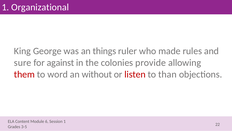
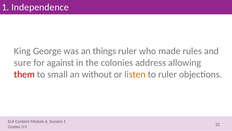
Organizational: Organizational -> Independence (40, 7)
provide: provide -> address (151, 62)
word: word -> small (58, 74)
listen colour: red -> orange (135, 74)
to than: than -> ruler (168, 74)
